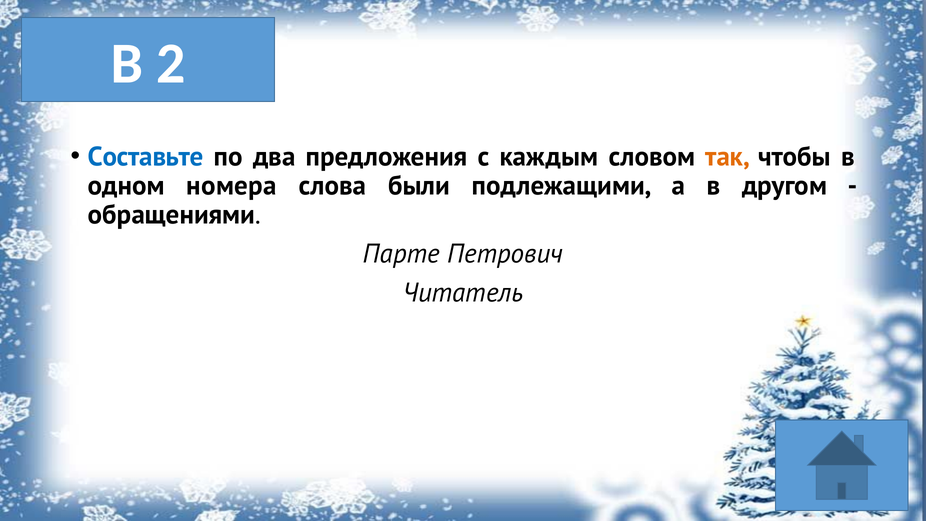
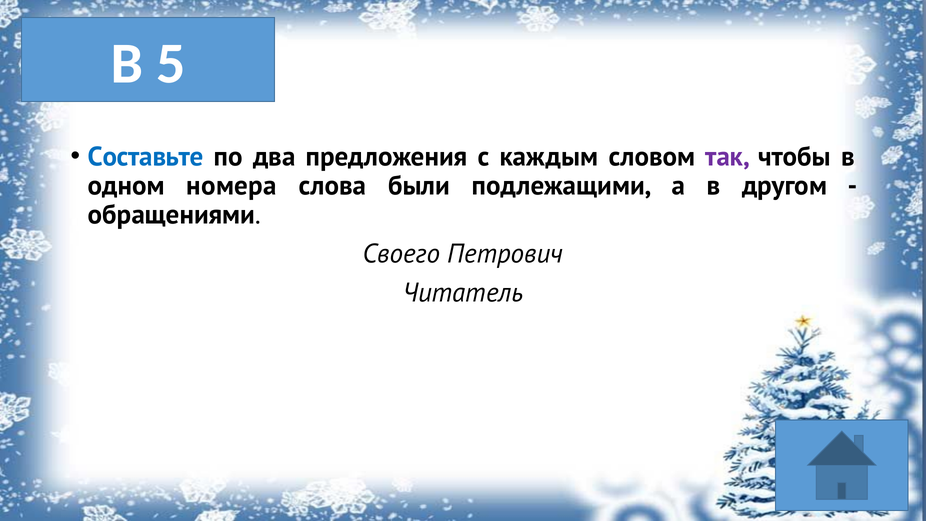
2: 2 -> 5 (171, 63)
так colour: orange -> purple (728, 157)
Парте: Парте -> Своего (401, 254)
